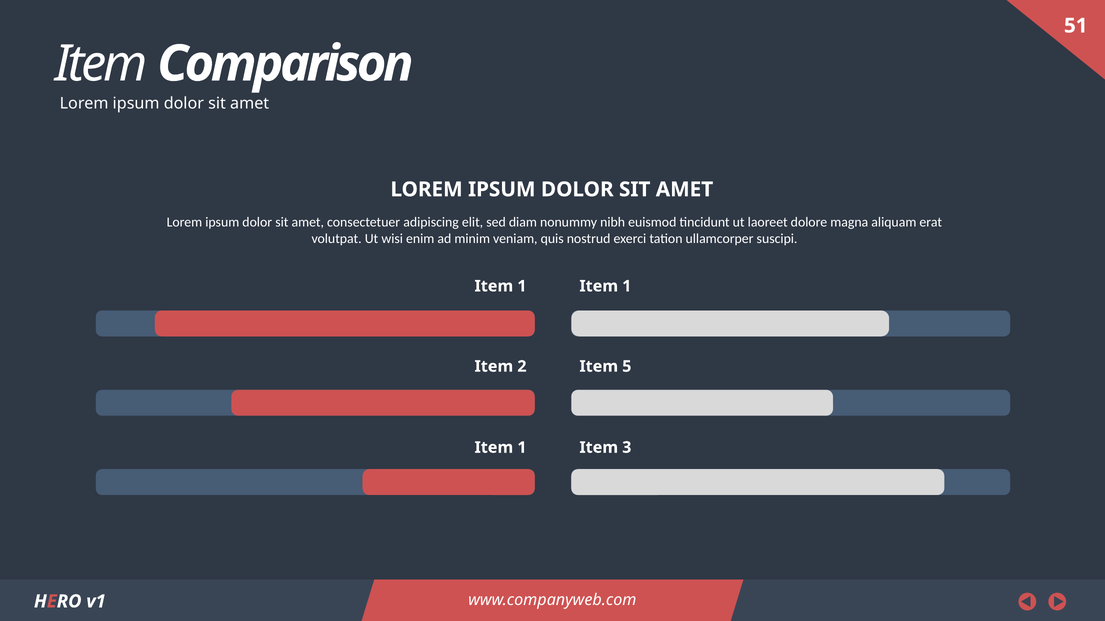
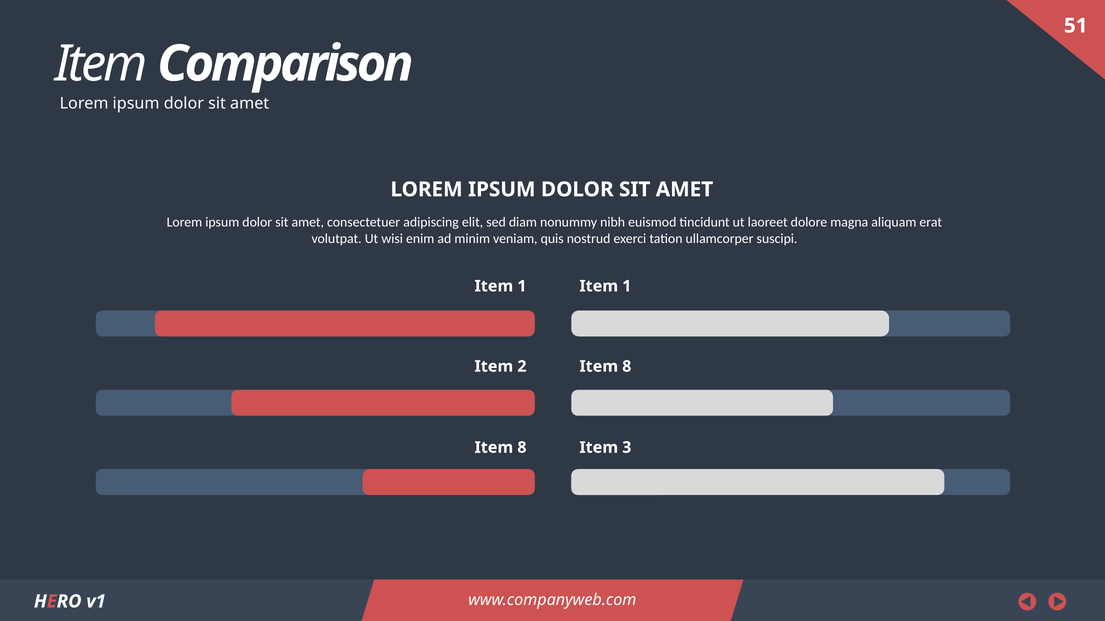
5: 5 -> 8 (627, 367)
1: 1 -> 8 (522, 448)
